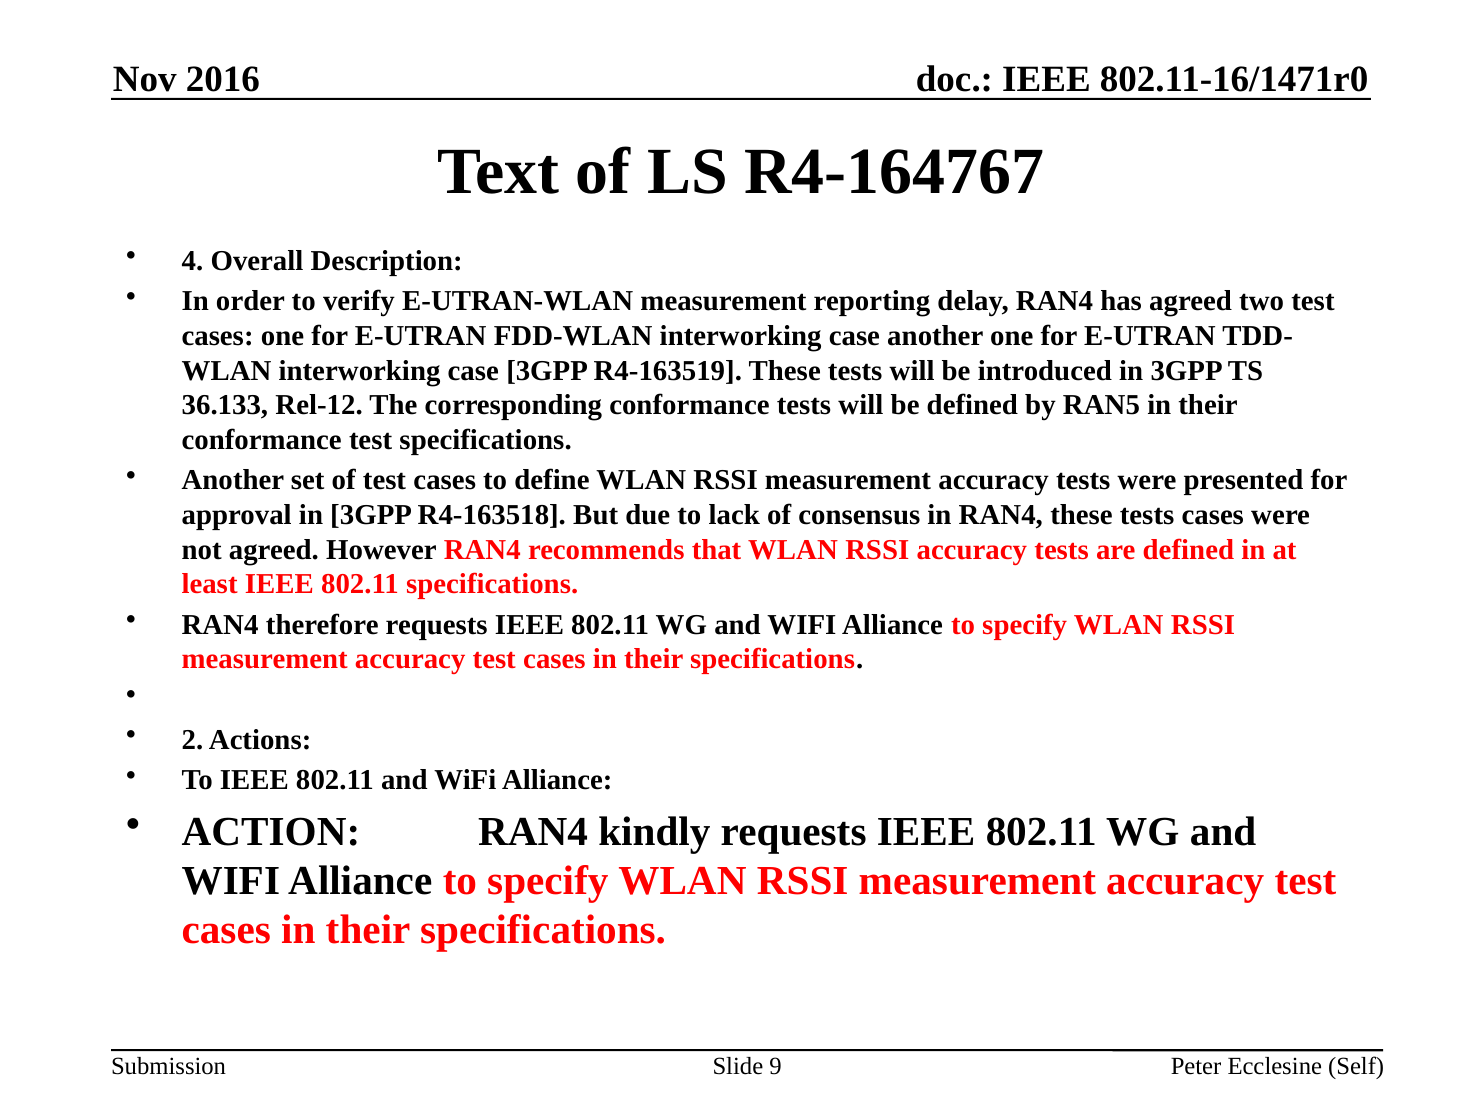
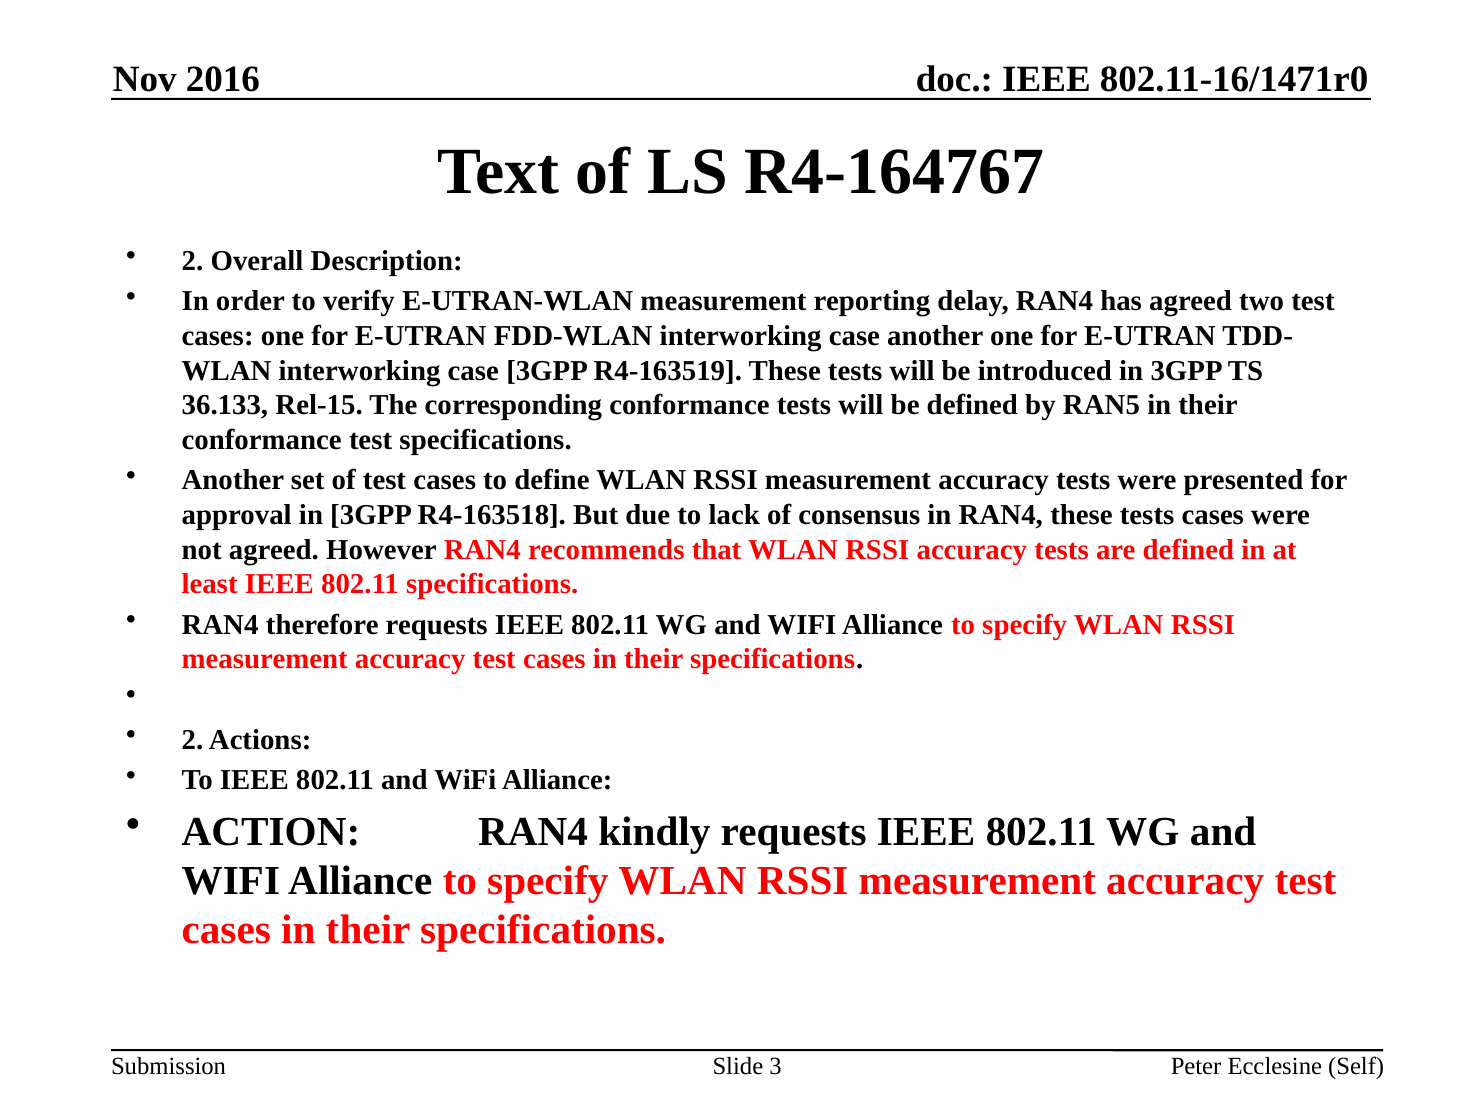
4: 4 -> 2 (192, 261)
Rel-12: Rel-12 -> Rel-15 (319, 405)
9: 9 -> 3 (776, 1066)
